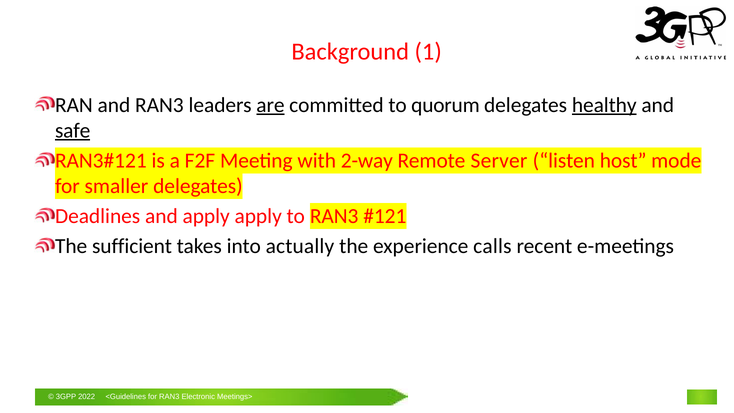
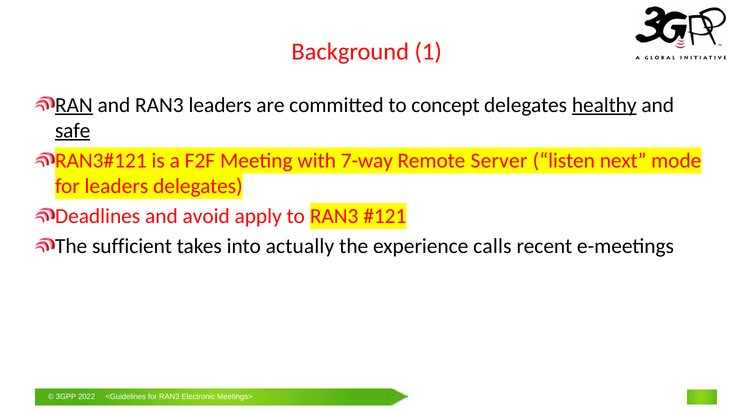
RAN underline: none -> present (74, 105)
are underline: present -> none (270, 105)
quorum: quorum -> concept (445, 105)
2-way: 2-way -> 7-way (367, 161)
host: host -> next (623, 161)
for smaller: smaller -> leaders (116, 186)
and apply: apply -> avoid (206, 216)
